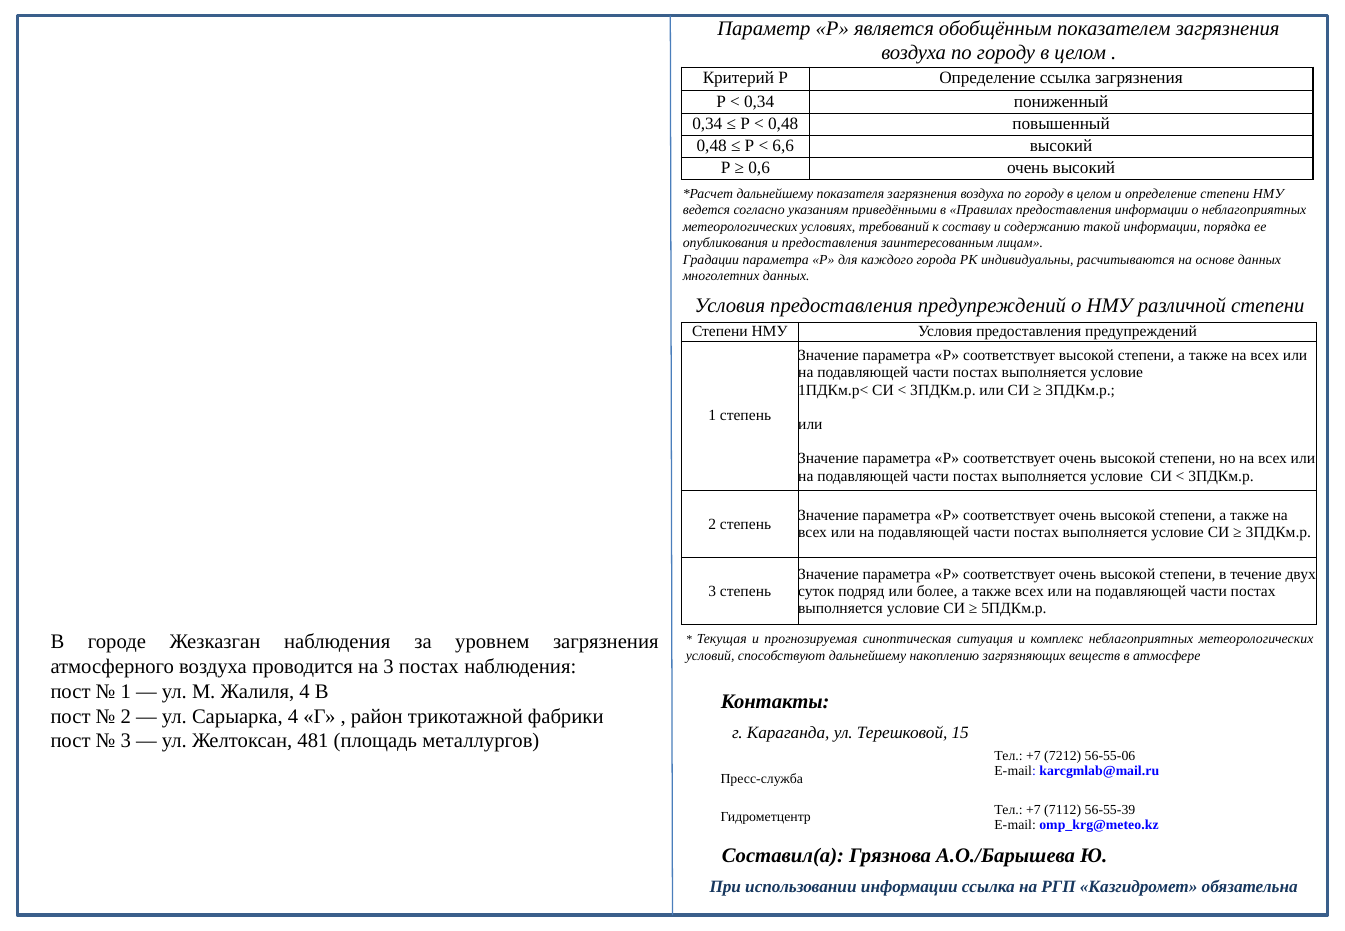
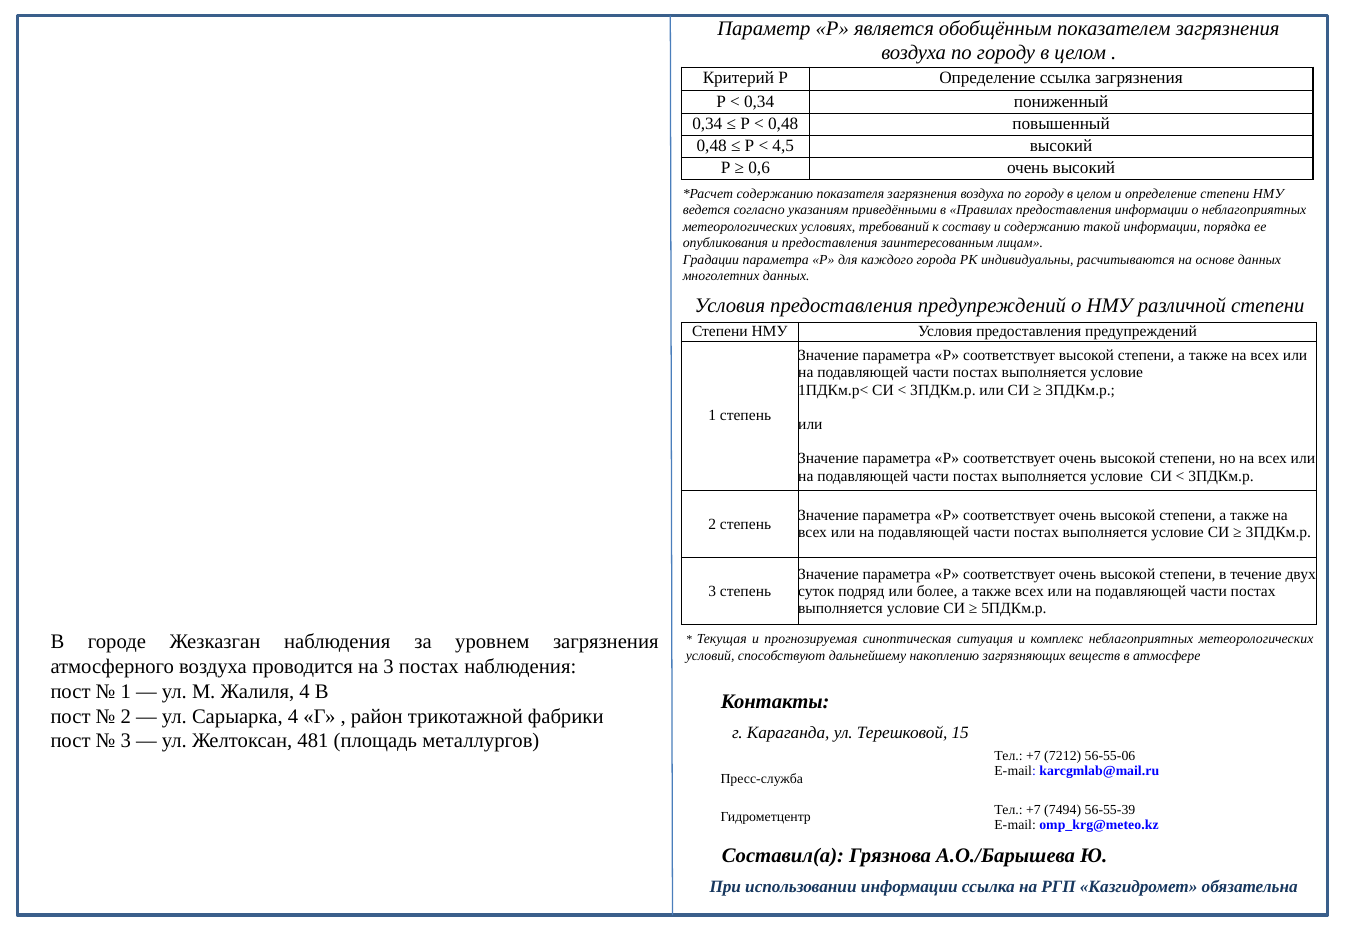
6,6: 6,6 -> 4,5 (783, 146)
дальнейшему: дальнейшему -> содержанию (775, 194)
7112: 7112 -> 7494 (1063, 810)
